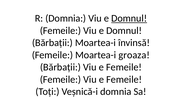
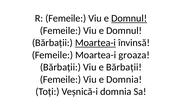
R Domnia: Domnia -> Femeile (66, 18)
Moartea-i underline: none -> present (95, 42)
Bărbații Viu e Femeile: Femeile -> Bărbații (124, 67)
Femeile Viu e Femeile: Femeile -> Domnia (124, 79)
